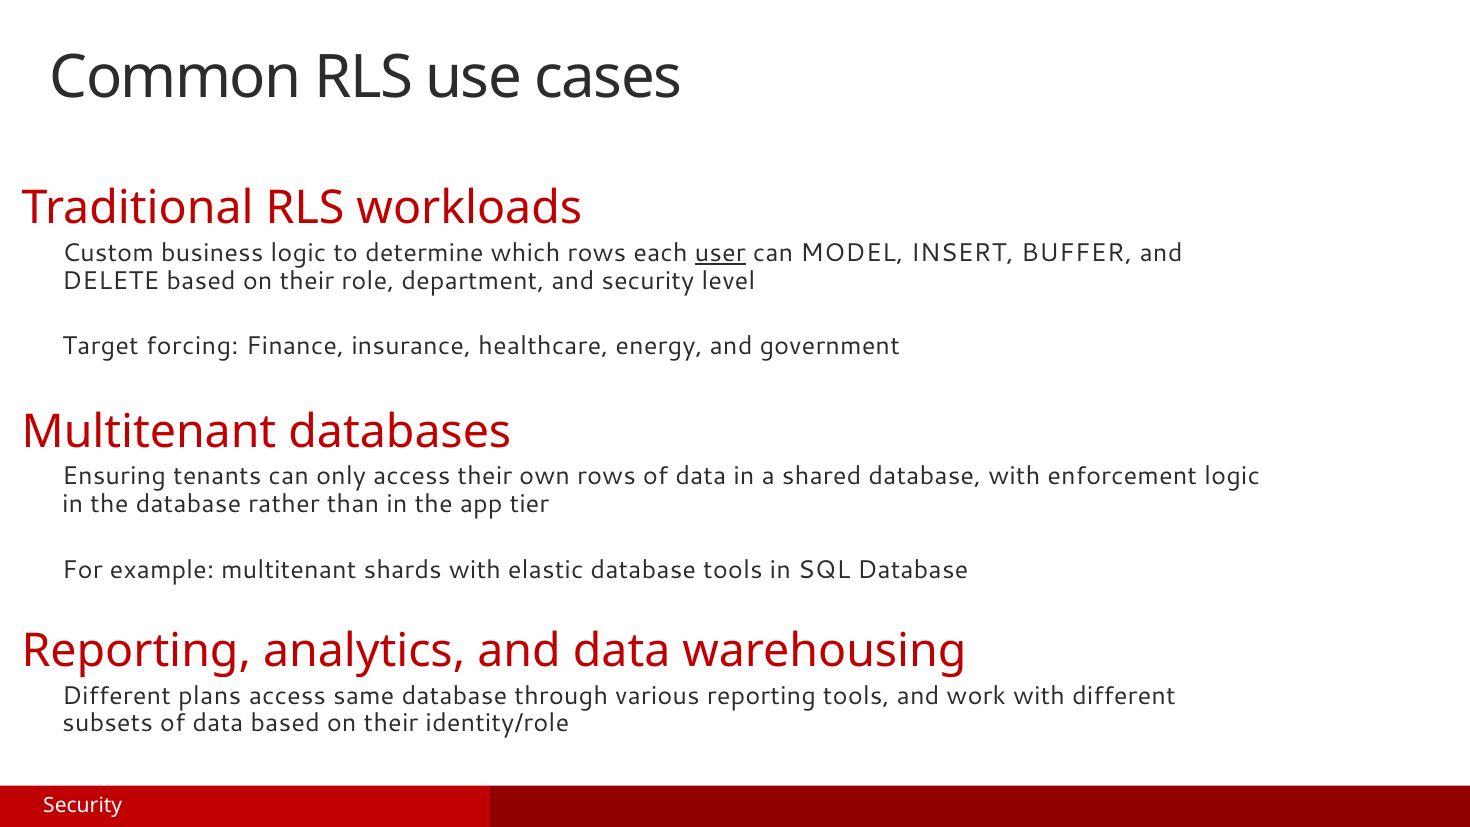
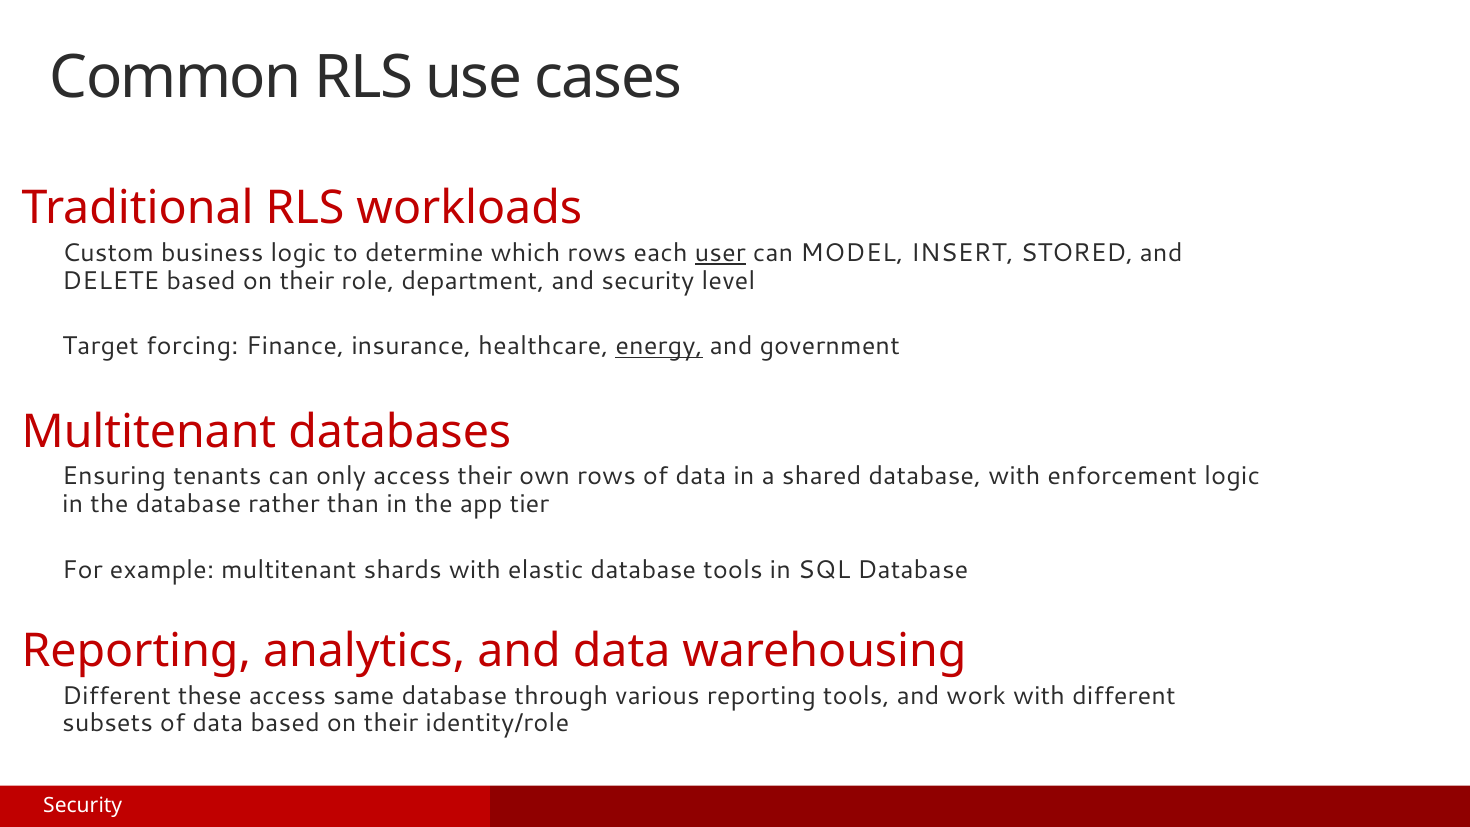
BUFFER: BUFFER -> STORED (1077, 253)
energy underline: none -> present (659, 346)
plans: plans -> these (210, 696)
